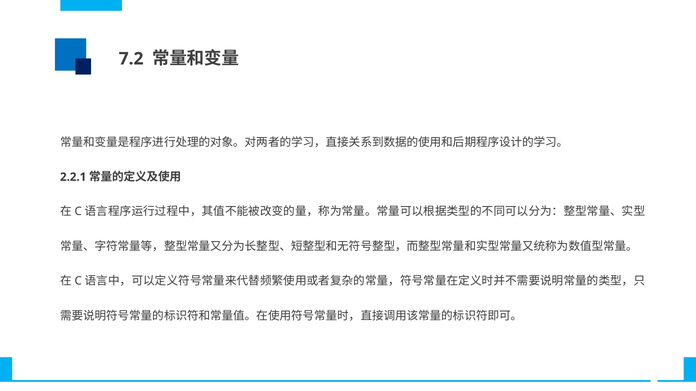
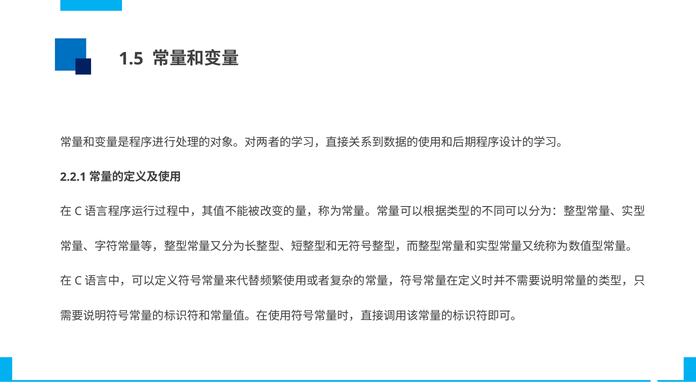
7.2: 7.2 -> 1.5 (131, 59)
